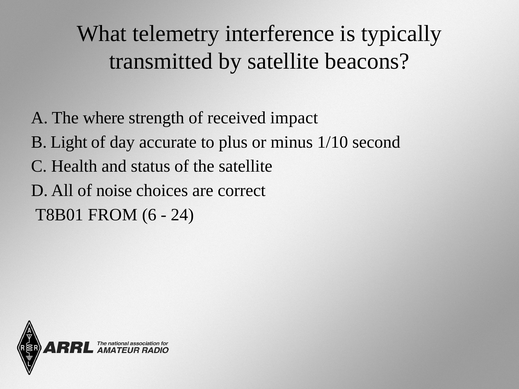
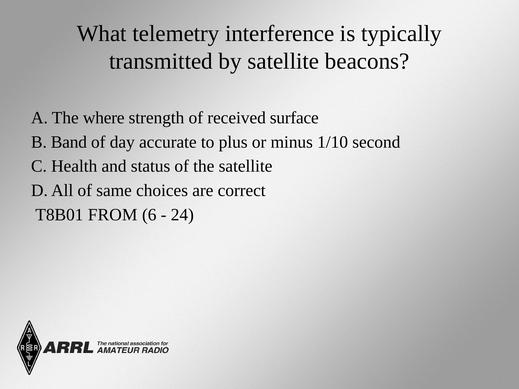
impact: impact -> surface (294, 118)
Light: Light -> Band (69, 142)
noise: noise -> same (114, 191)
